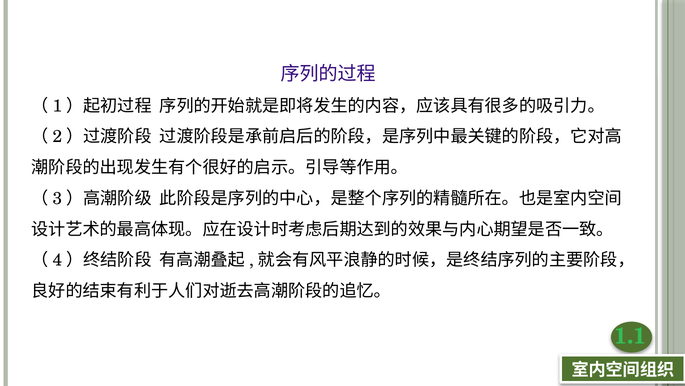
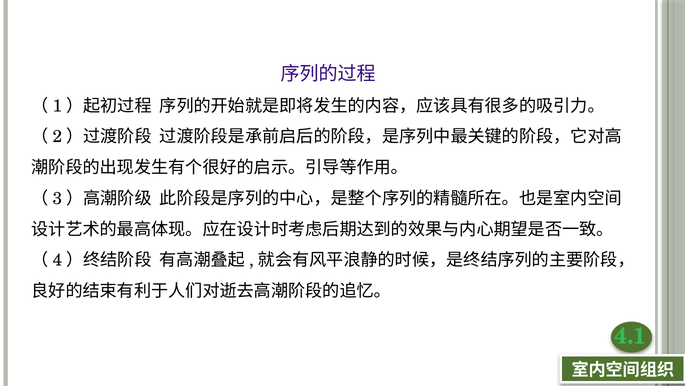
1.1: 1.1 -> 4.1 (630, 335)
